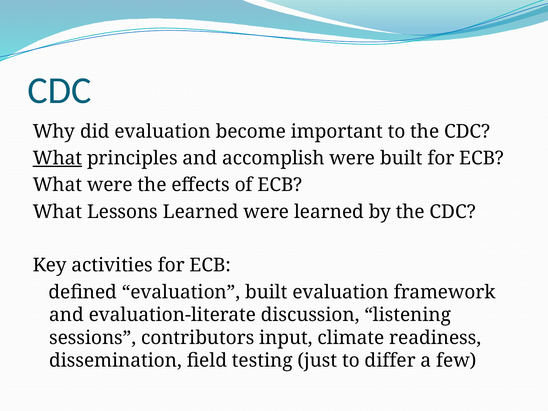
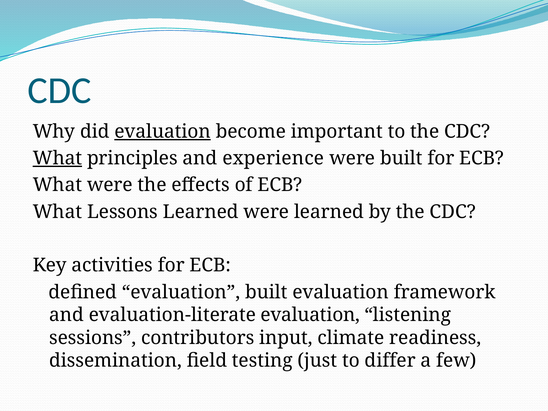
evaluation underline: none -> present (163, 131)
accomplish: accomplish -> experience (273, 158)
evaluation-literate discussion: discussion -> evaluation (310, 315)
